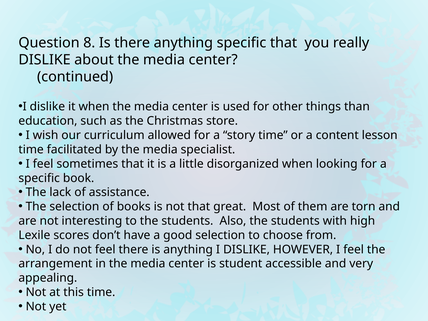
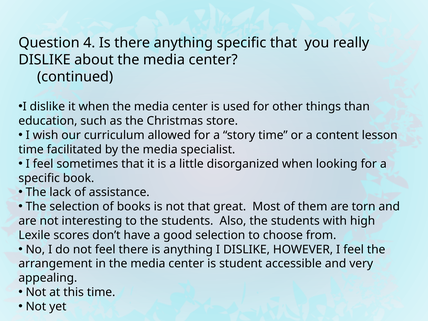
8: 8 -> 4 (89, 43)
